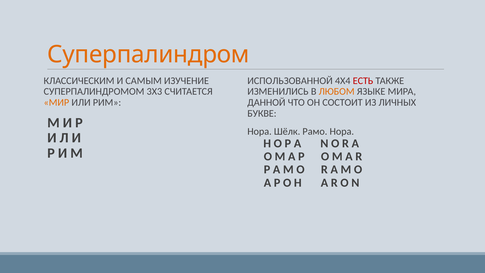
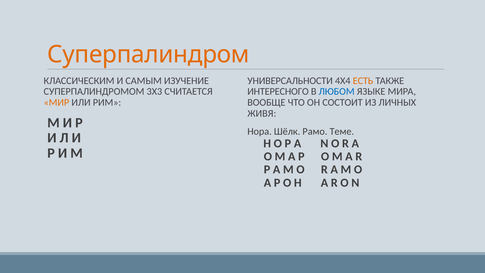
ИСПОЛЬЗОВАННОЙ: ИСПОЛЬЗОВАННОЙ -> УНИВЕРСАЛЬНОСТИ (290, 81)
ЕСТЬ colour: red -> orange (363, 81)
ИЗМЕНИЛИСЬ: ИЗМЕНИЛИСЬ -> ИНТЕРЕСНОГО (278, 92)
ЛЮБОМ colour: orange -> blue (337, 92)
ДАННОЙ: ДАННОЙ -> ВООБЩЕ (266, 102)
БУКВЕ: БУКВЕ -> ЖИВЯ (262, 113)
Рамо Нора: Нора -> Теме (342, 131)
